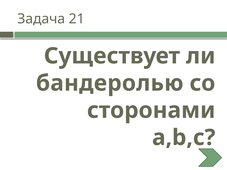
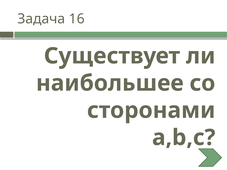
21: 21 -> 16 (77, 19)
бандеролью: бандеролью -> наибольшее (110, 83)
